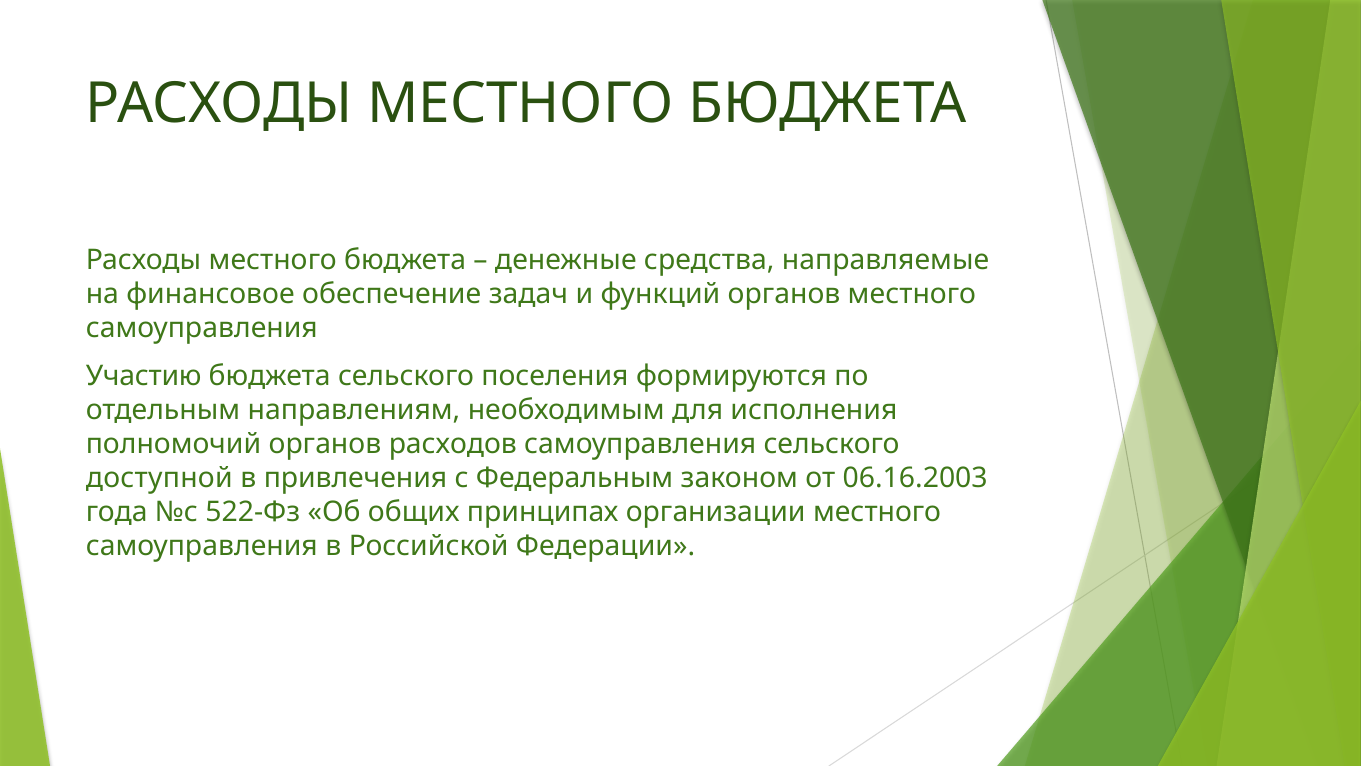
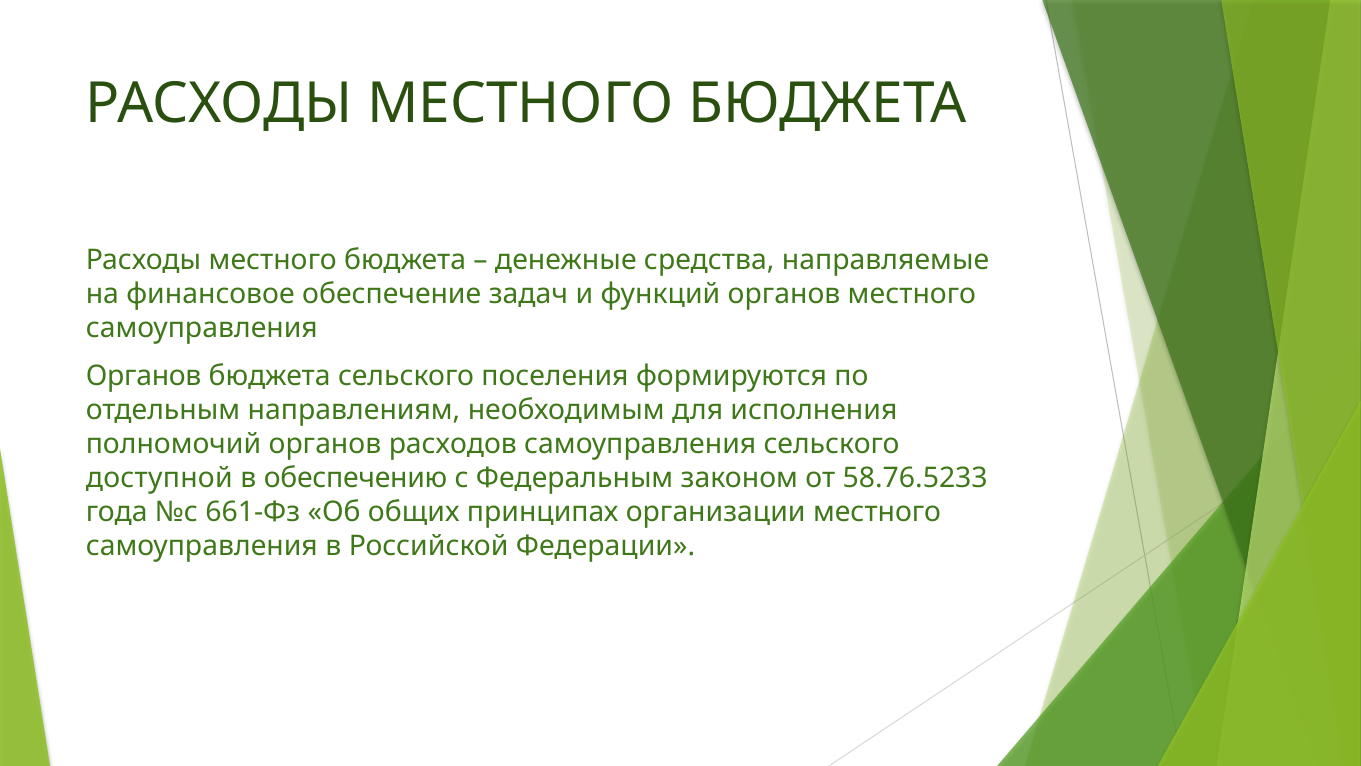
Участию: Участию -> Органов (144, 376)
привлечения: привлечения -> обеспечению (356, 478)
06.16.2003: 06.16.2003 -> 58.76.5233 (915, 478)
522-Фз: 522-Фз -> 661-Фз (253, 512)
